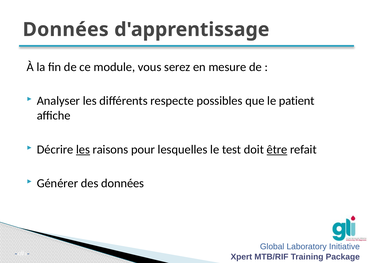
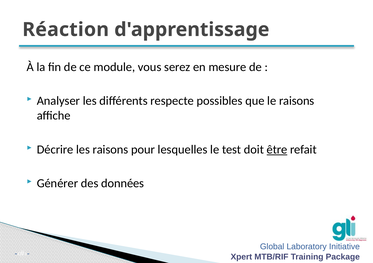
Données: Données -> Réaction (66, 30)
le patient: patient -> raisons (297, 101)
les underline: present -> none (83, 150)
